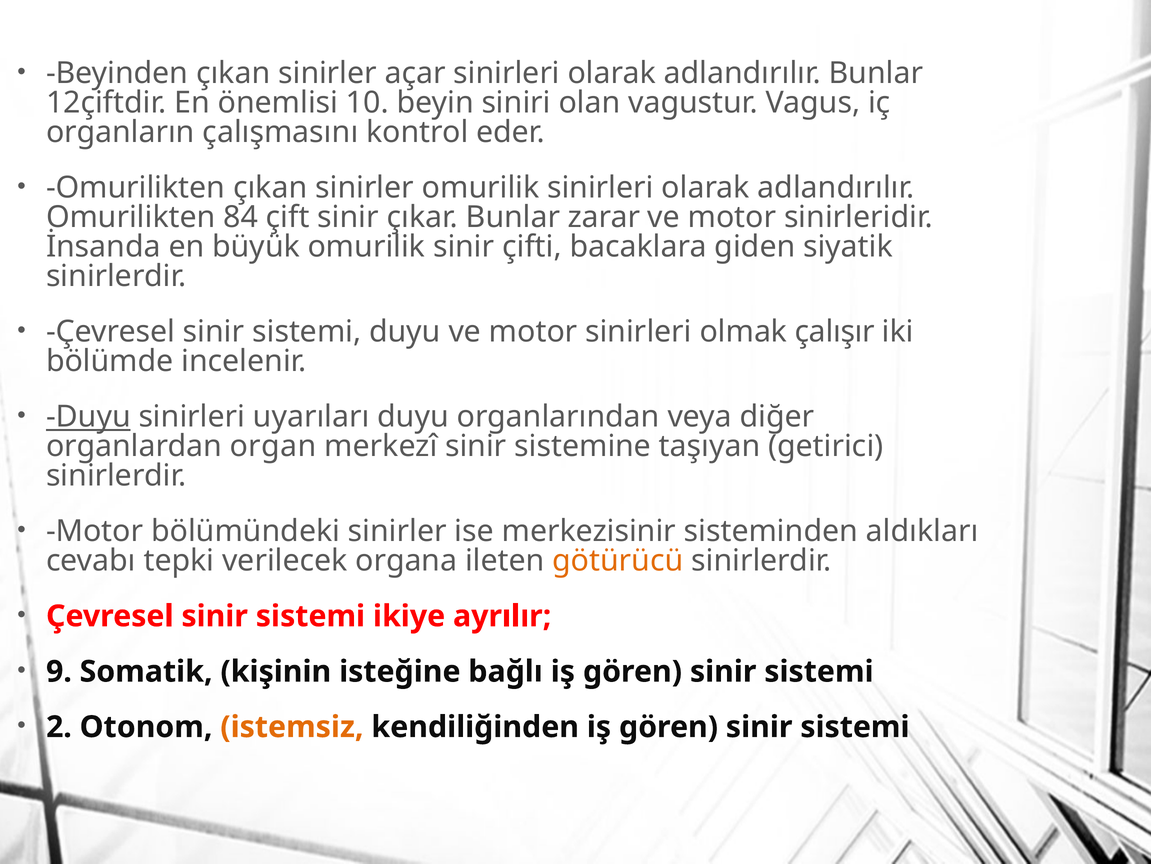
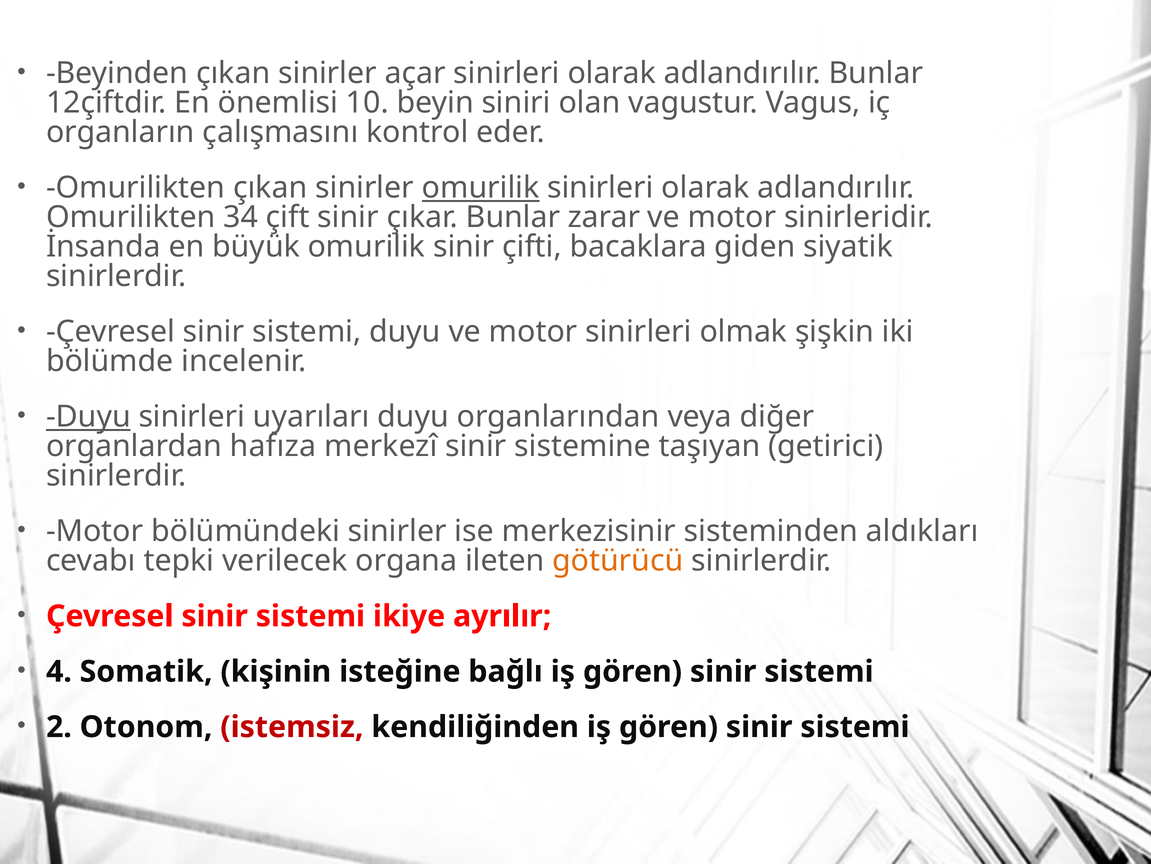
omurilik underline: none -> present (481, 188)
84: 84 -> 34 (241, 217)
çalışır: çalışır -> şişkin (835, 332)
organ: organ -> hafıza (273, 446)
9: 9 -> 4 (59, 671)
istemsiz colour: orange -> red (292, 726)
